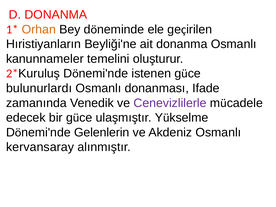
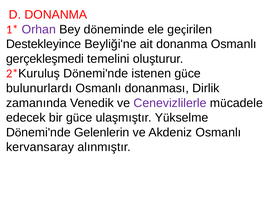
Orhan colour: orange -> purple (39, 29)
Hıristiyanların: Hıristiyanların -> Destekleyince (44, 44)
kanunnameler: kanunnameler -> gerçekleşmedi (45, 59)
Ifade: Ifade -> Dirlik (206, 88)
